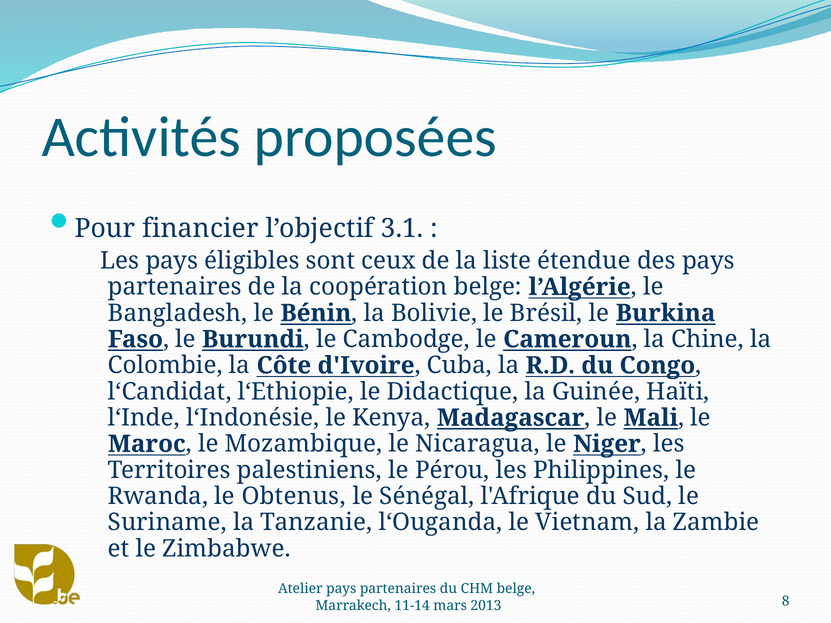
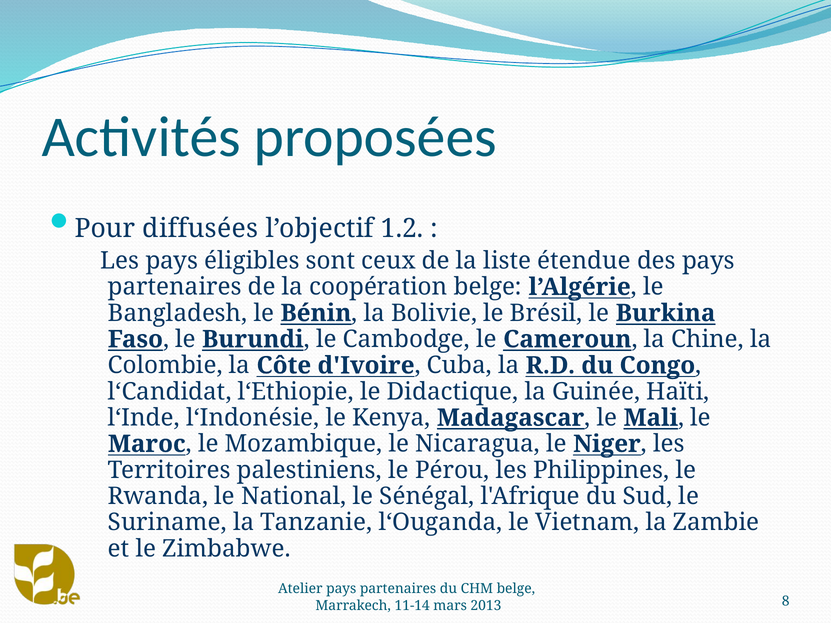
financier: financier -> diffusées (200, 229)
3.1: 3.1 -> 1.2 (402, 229)
Obtenus: Obtenus -> National (294, 496)
